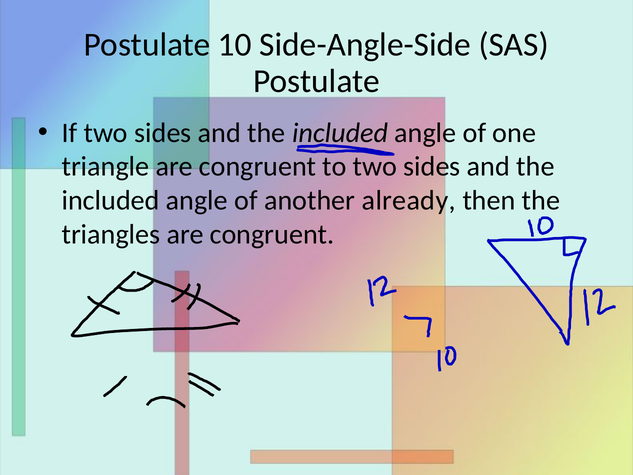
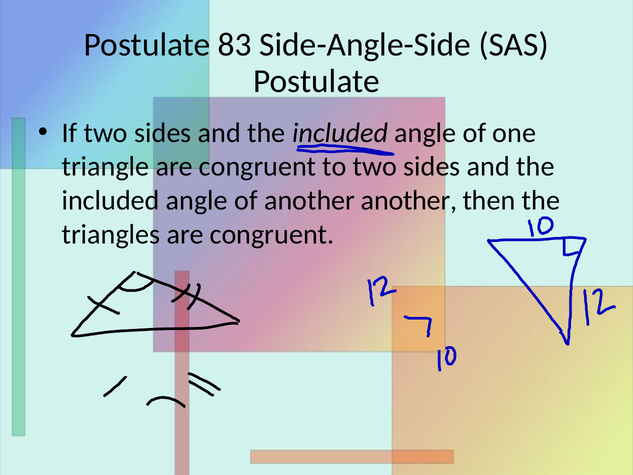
10: 10 -> 83 (235, 45)
another already: already -> another (409, 200)
